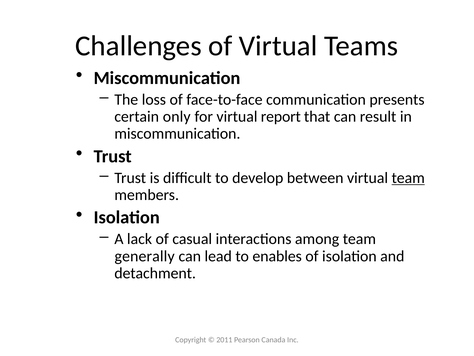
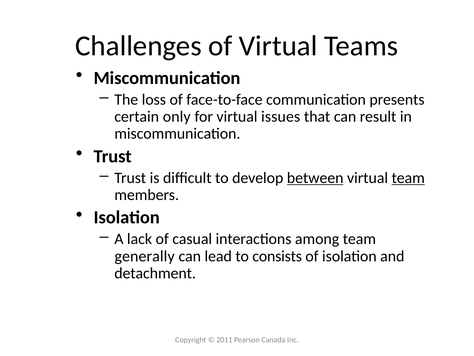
report: report -> issues (281, 116)
between underline: none -> present (315, 178)
enables: enables -> consists (277, 256)
